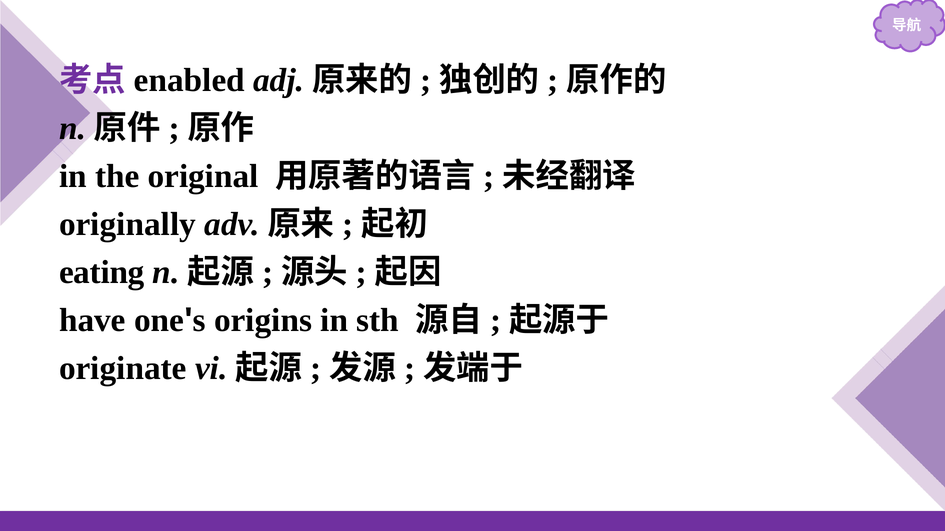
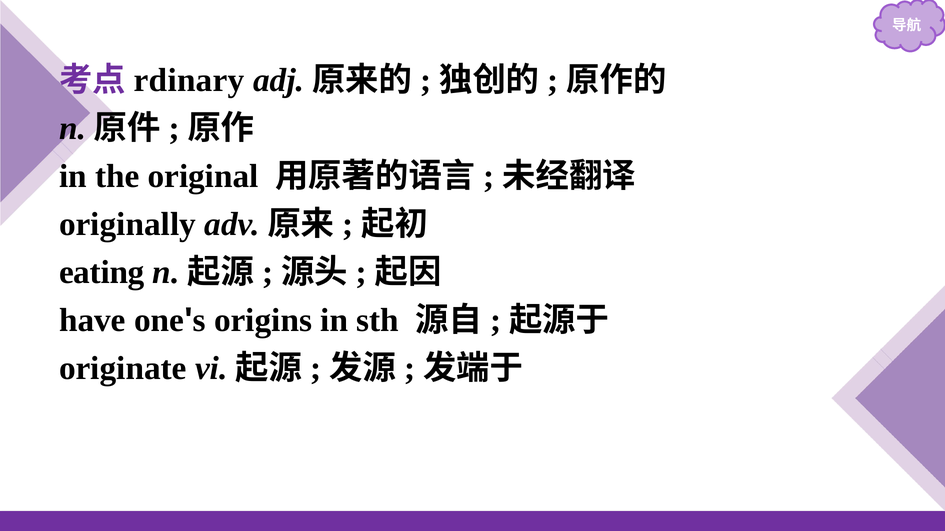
enabled: enabled -> rdinary (189, 80)
